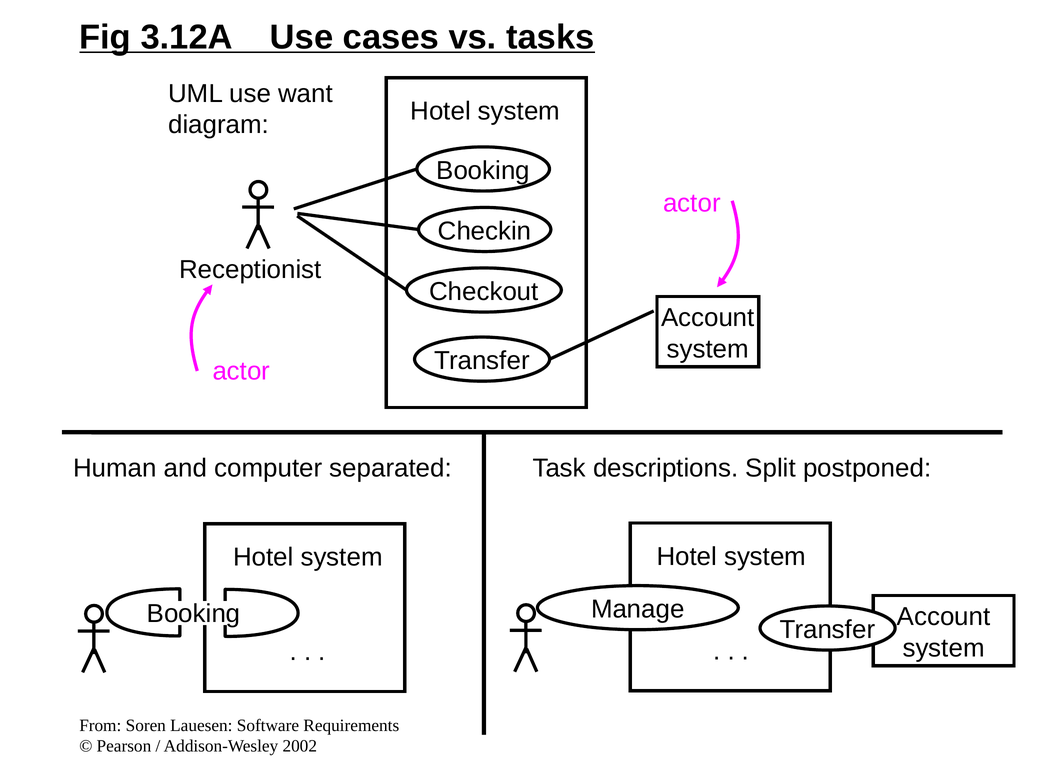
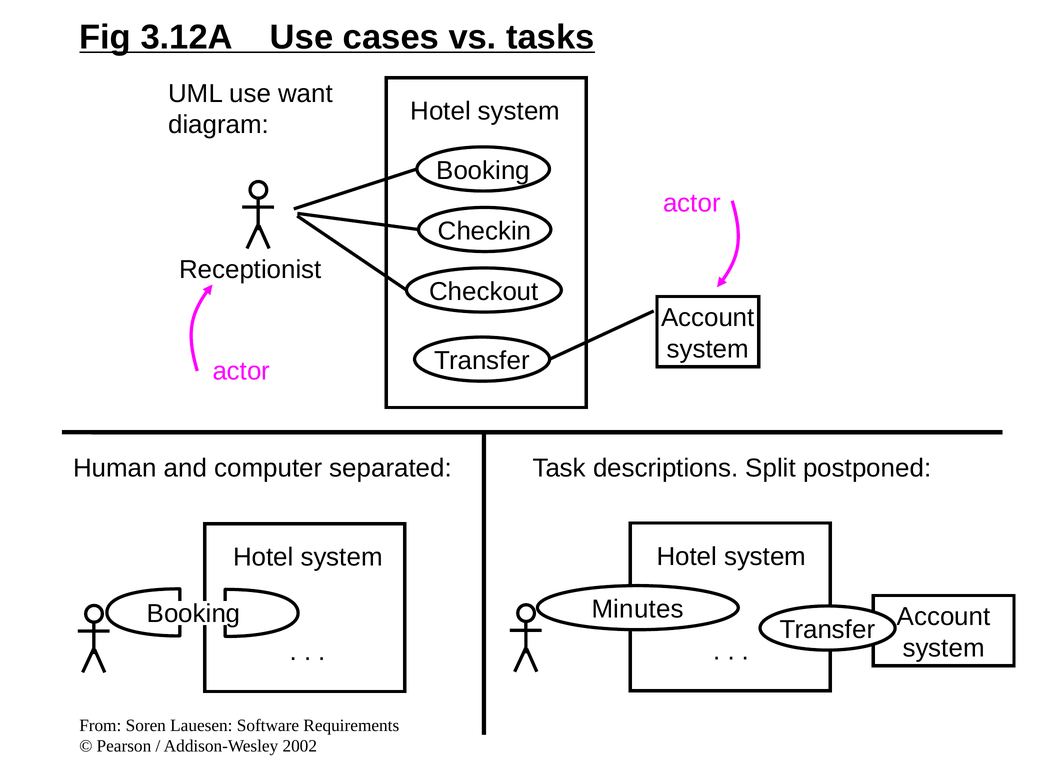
Manage: Manage -> Minutes (638, 609)
